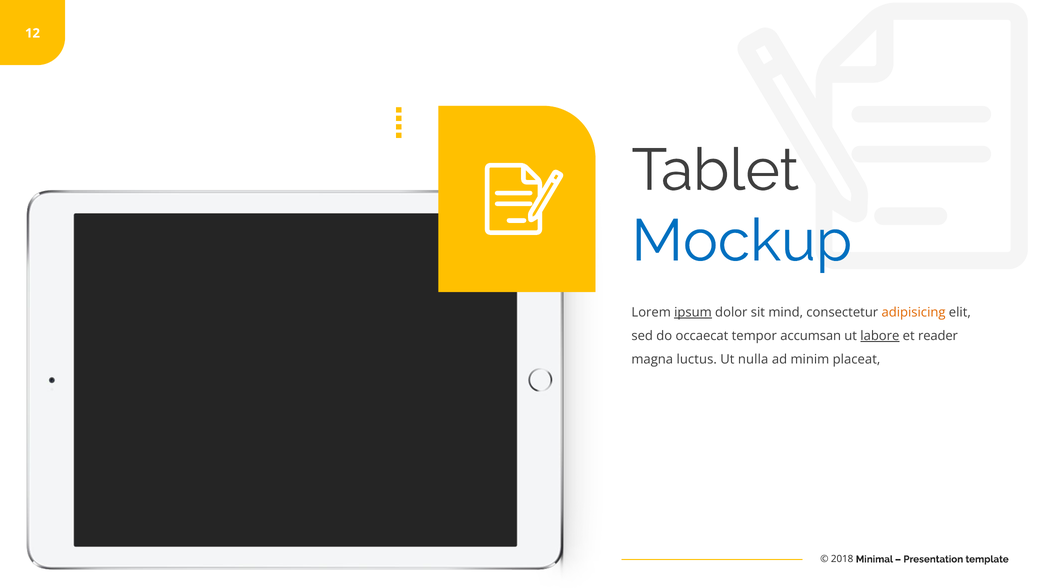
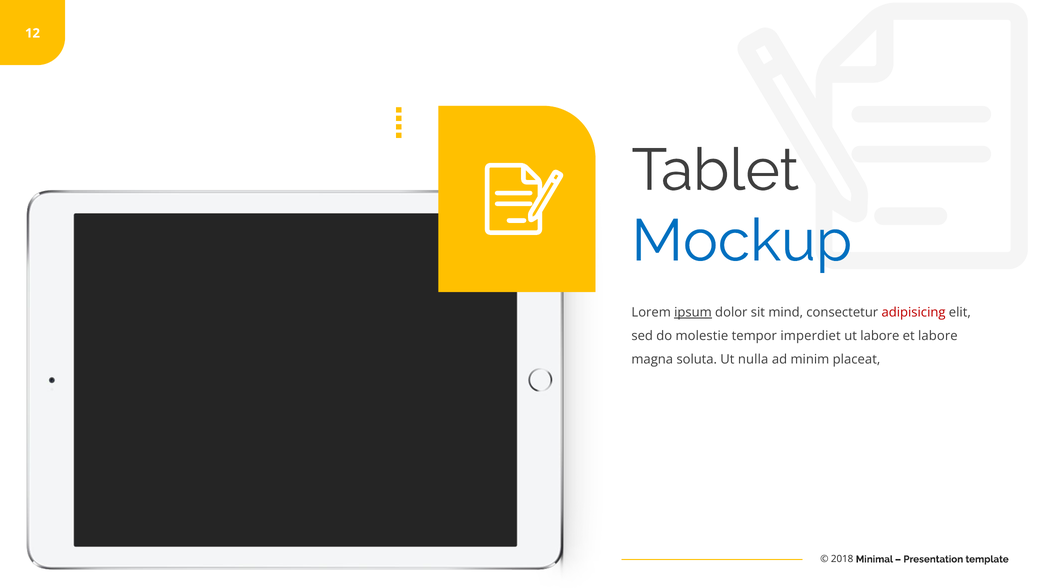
adipisicing colour: orange -> red (914, 312)
occaecat: occaecat -> molestie (702, 336)
accumsan: accumsan -> imperdiet (811, 336)
labore underline: present -> none (880, 336)
et reader: reader -> labore (938, 336)
luctus: luctus -> soluta (697, 359)
